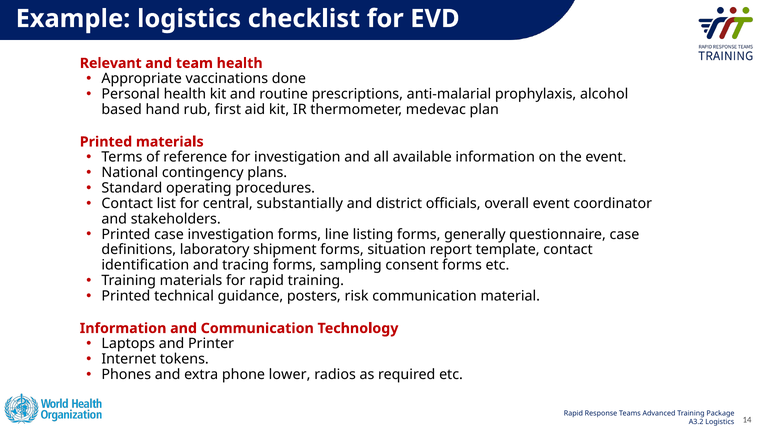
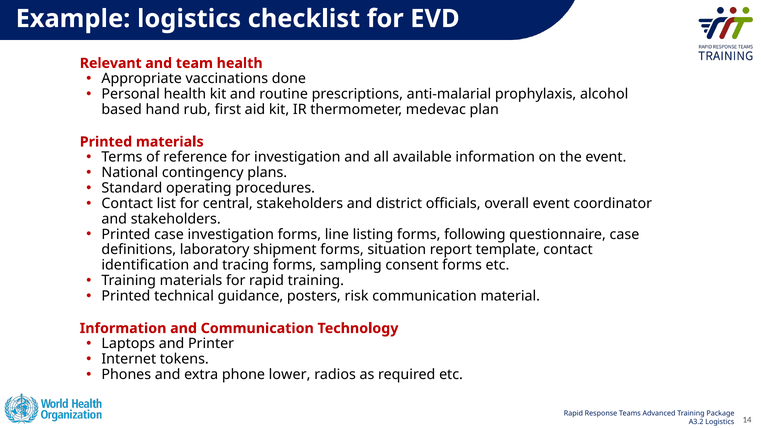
central substantially: substantially -> stakeholders (300, 204)
generally: generally -> following (475, 234)
